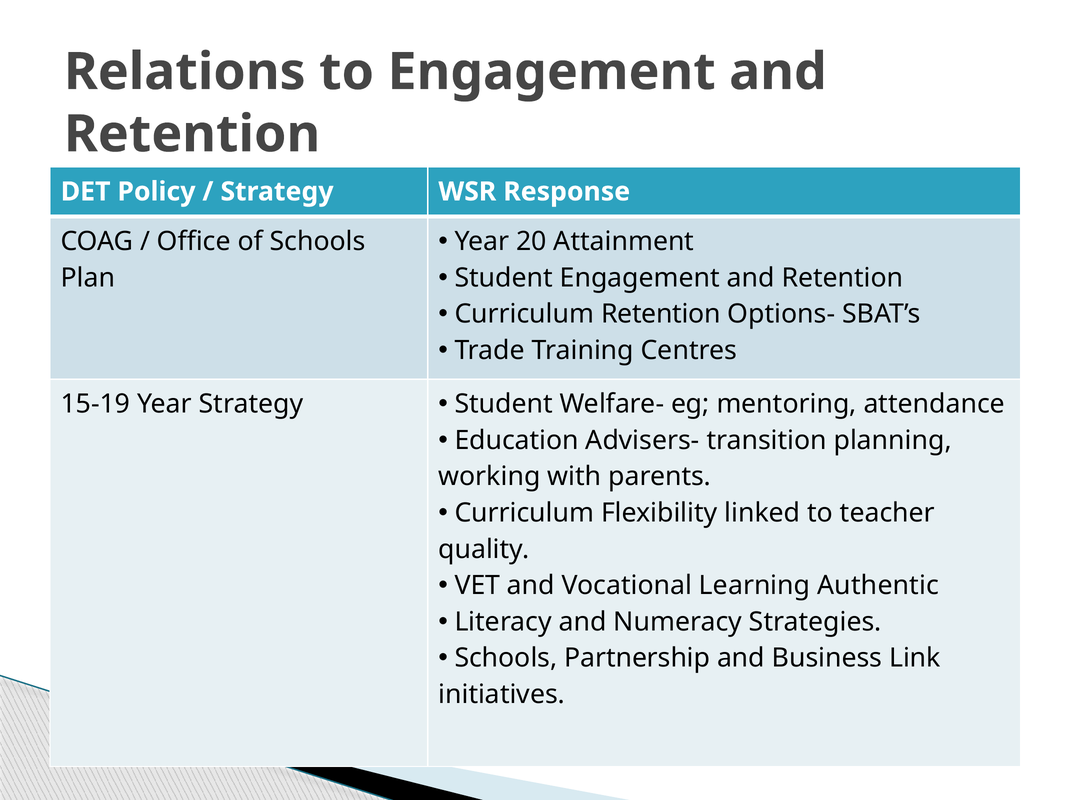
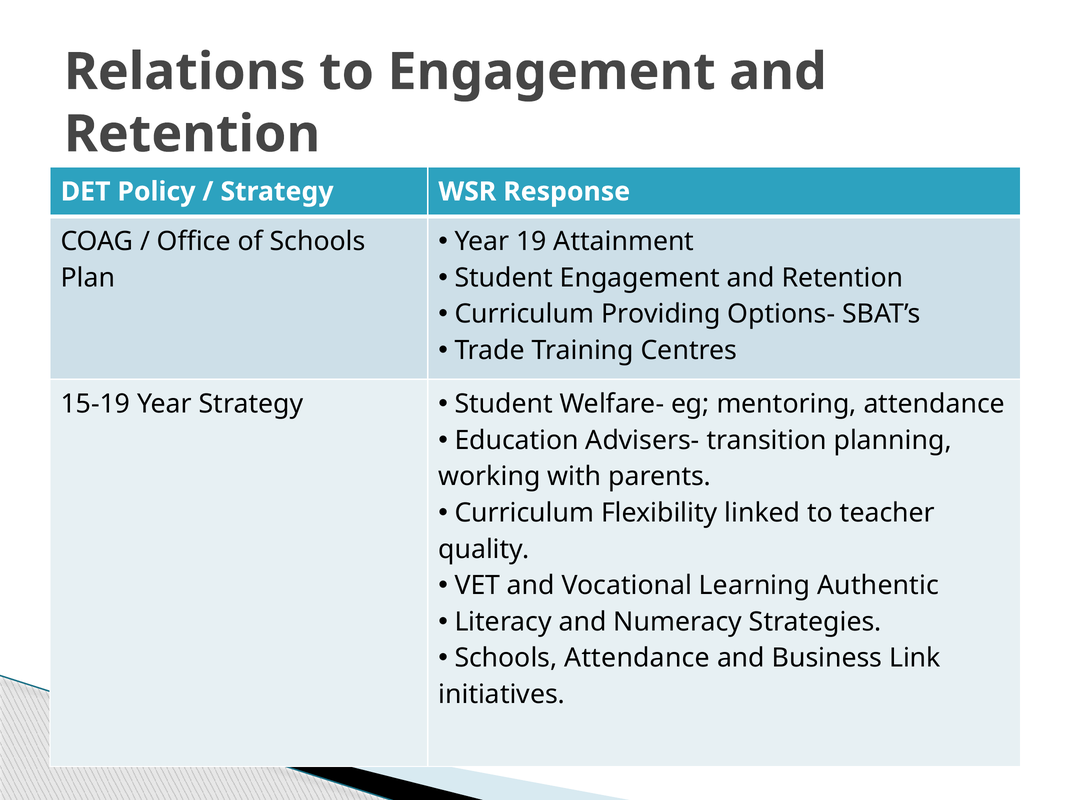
20: 20 -> 19 (531, 242)
Curriculum Retention: Retention -> Providing (661, 314)
Schools Partnership: Partnership -> Attendance (637, 658)
